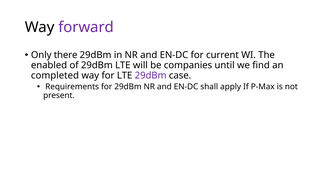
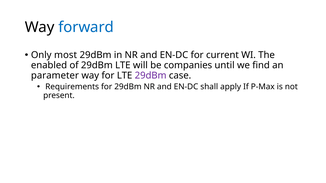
forward colour: purple -> blue (86, 27)
there: there -> most (66, 55)
completed: completed -> parameter (55, 76)
